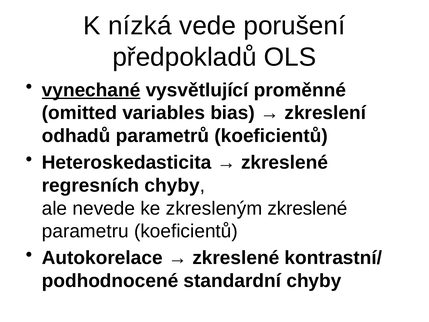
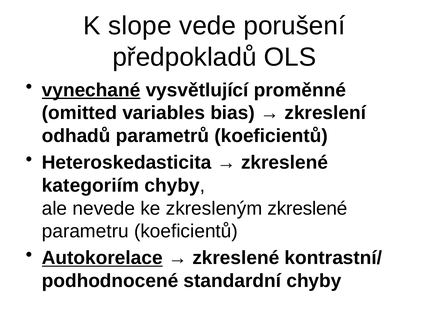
nízká: nízká -> slope (140, 26)
regresních: regresních -> kategoriím (90, 185)
Autokorelace underline: none -> present (102, 258)
